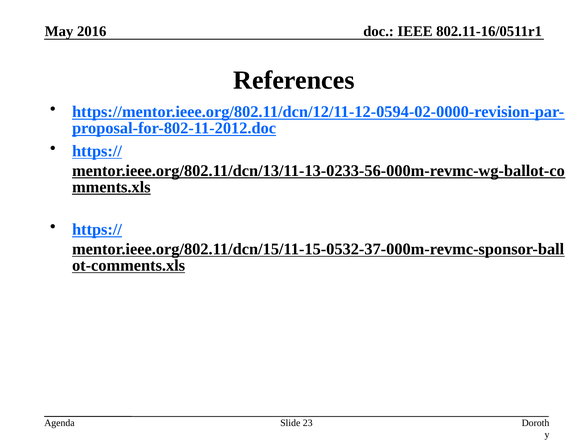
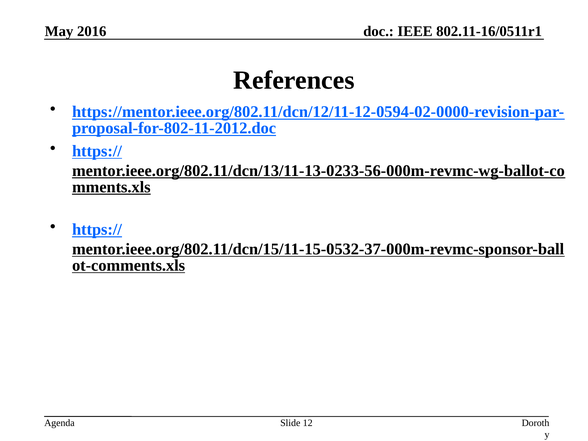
23: 23 -> 12 (308, 423)
